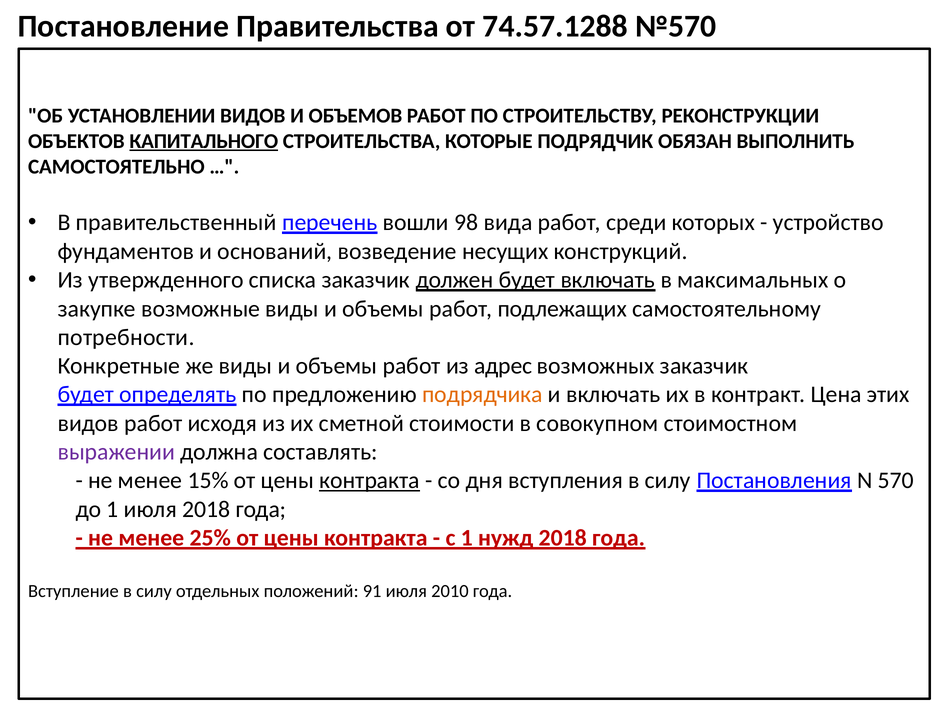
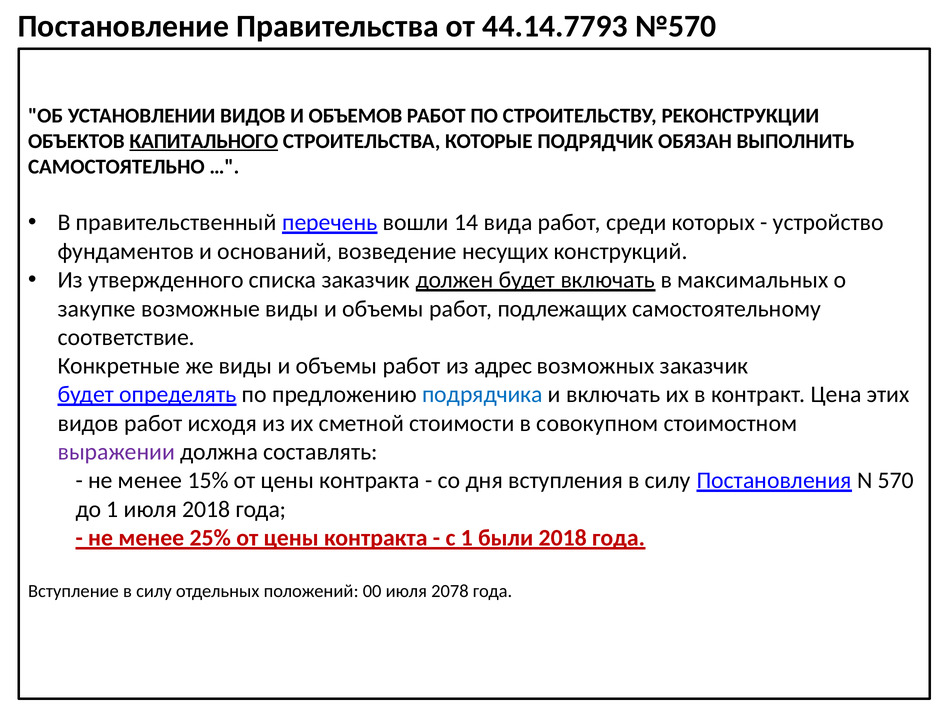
74.57.1288: 74.57.1288 -> 44.14.7793 (555, 27)
98: 98 -> 14 (466, 222)
потребности: потребности -> соответствие (126, 337)
подрядчика colour: orange -> blue (482, 394)
контракта underline: present -> none (370, 481)
нужд: нужд -> были (506, 538)
91: 91 -> 00 (372, 592)
2010: 2010 -> 2078 (450, 592)
